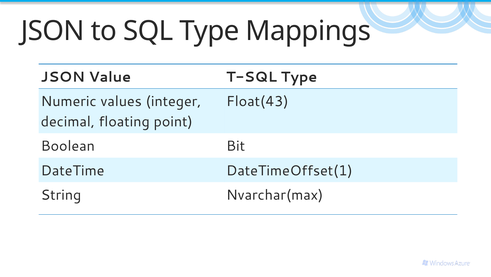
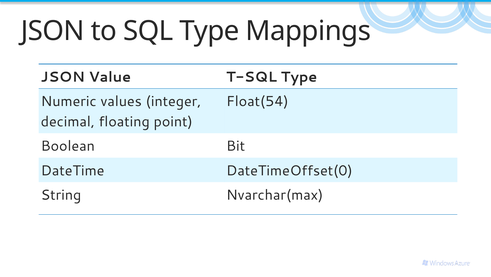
Float(43: Float(43 -> Float(54 (257, 101)
DateTimeOffset(1: DateTimeOffset(1 -> DateTimeOffset(0 (289, 170)
